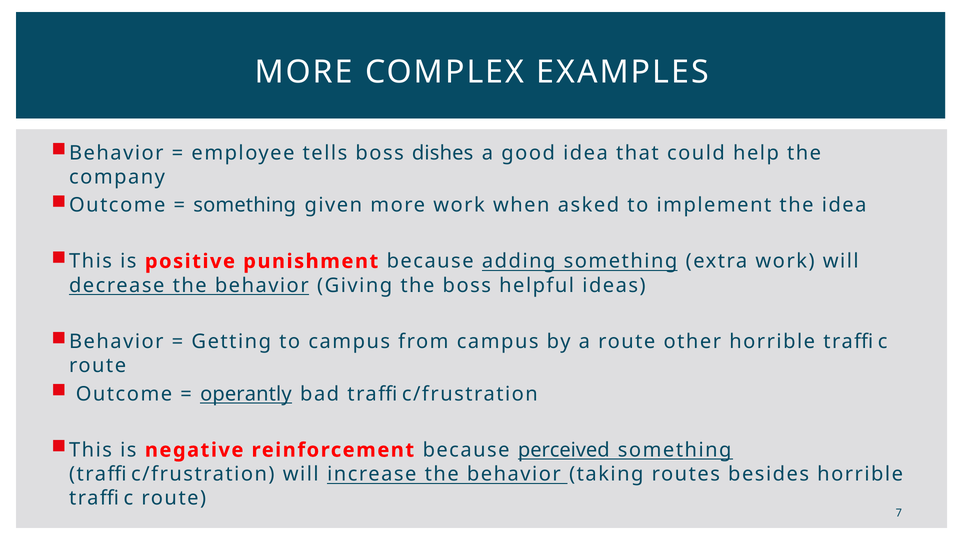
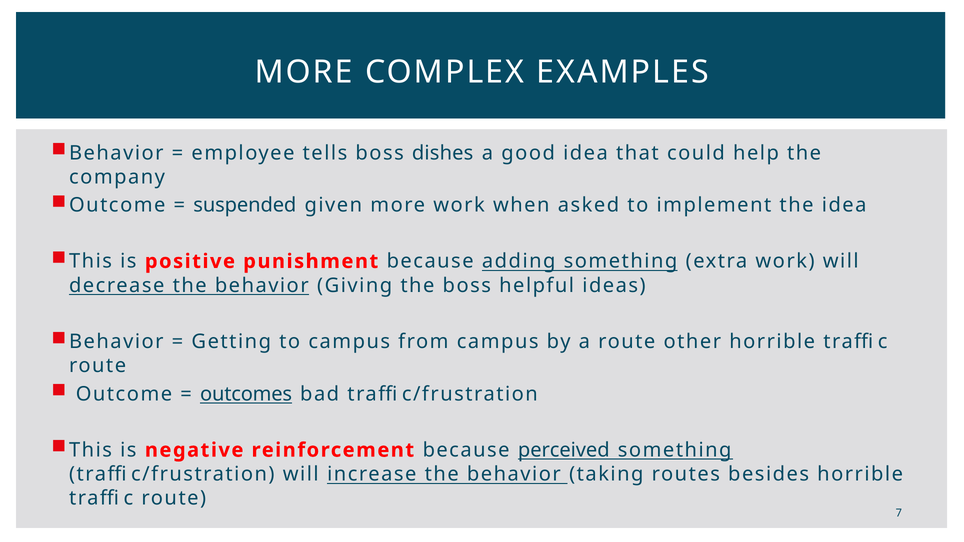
something: something -> suspended (245, 205)
operantly: operantly -> outcomes (246, 394)
